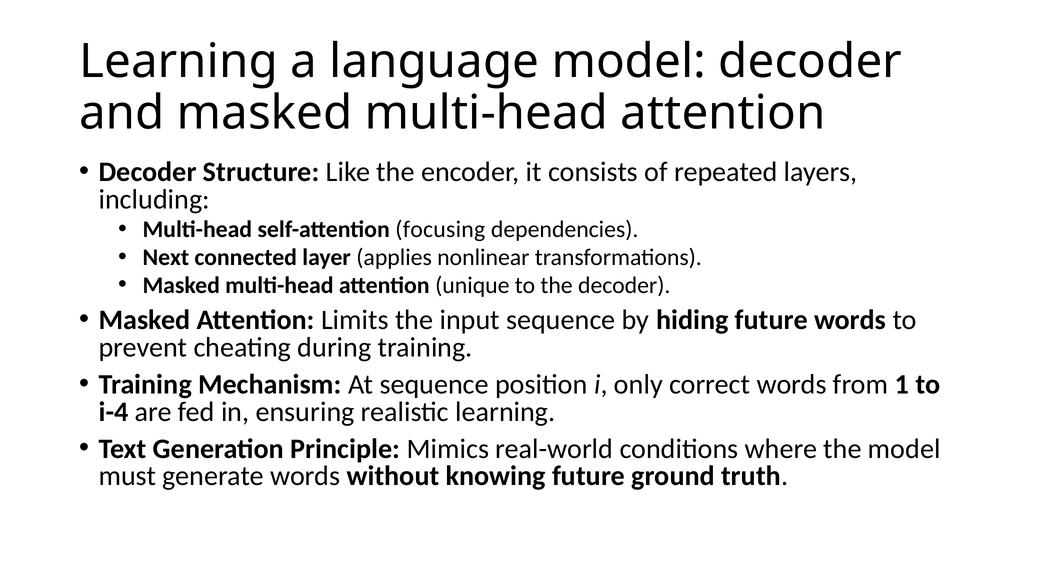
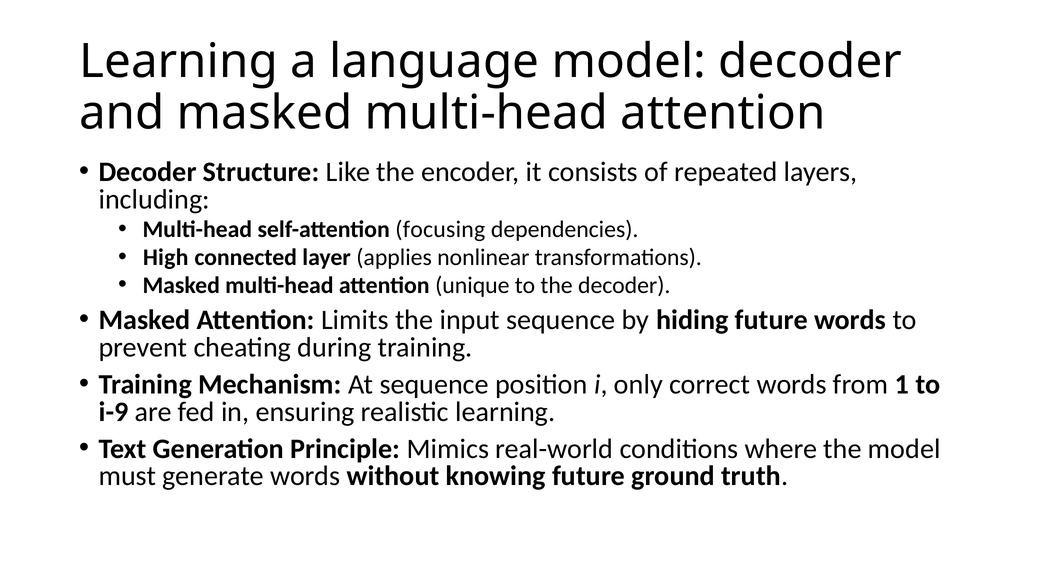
Next: Next -> High (166, 258)
i-4: i-4 -> i-9 (114, 412)
